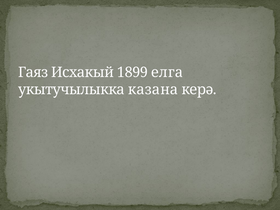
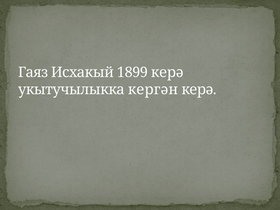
1899 елга: елга -> керә (167, 72)
казана: казана -> кергән (153, 90)
